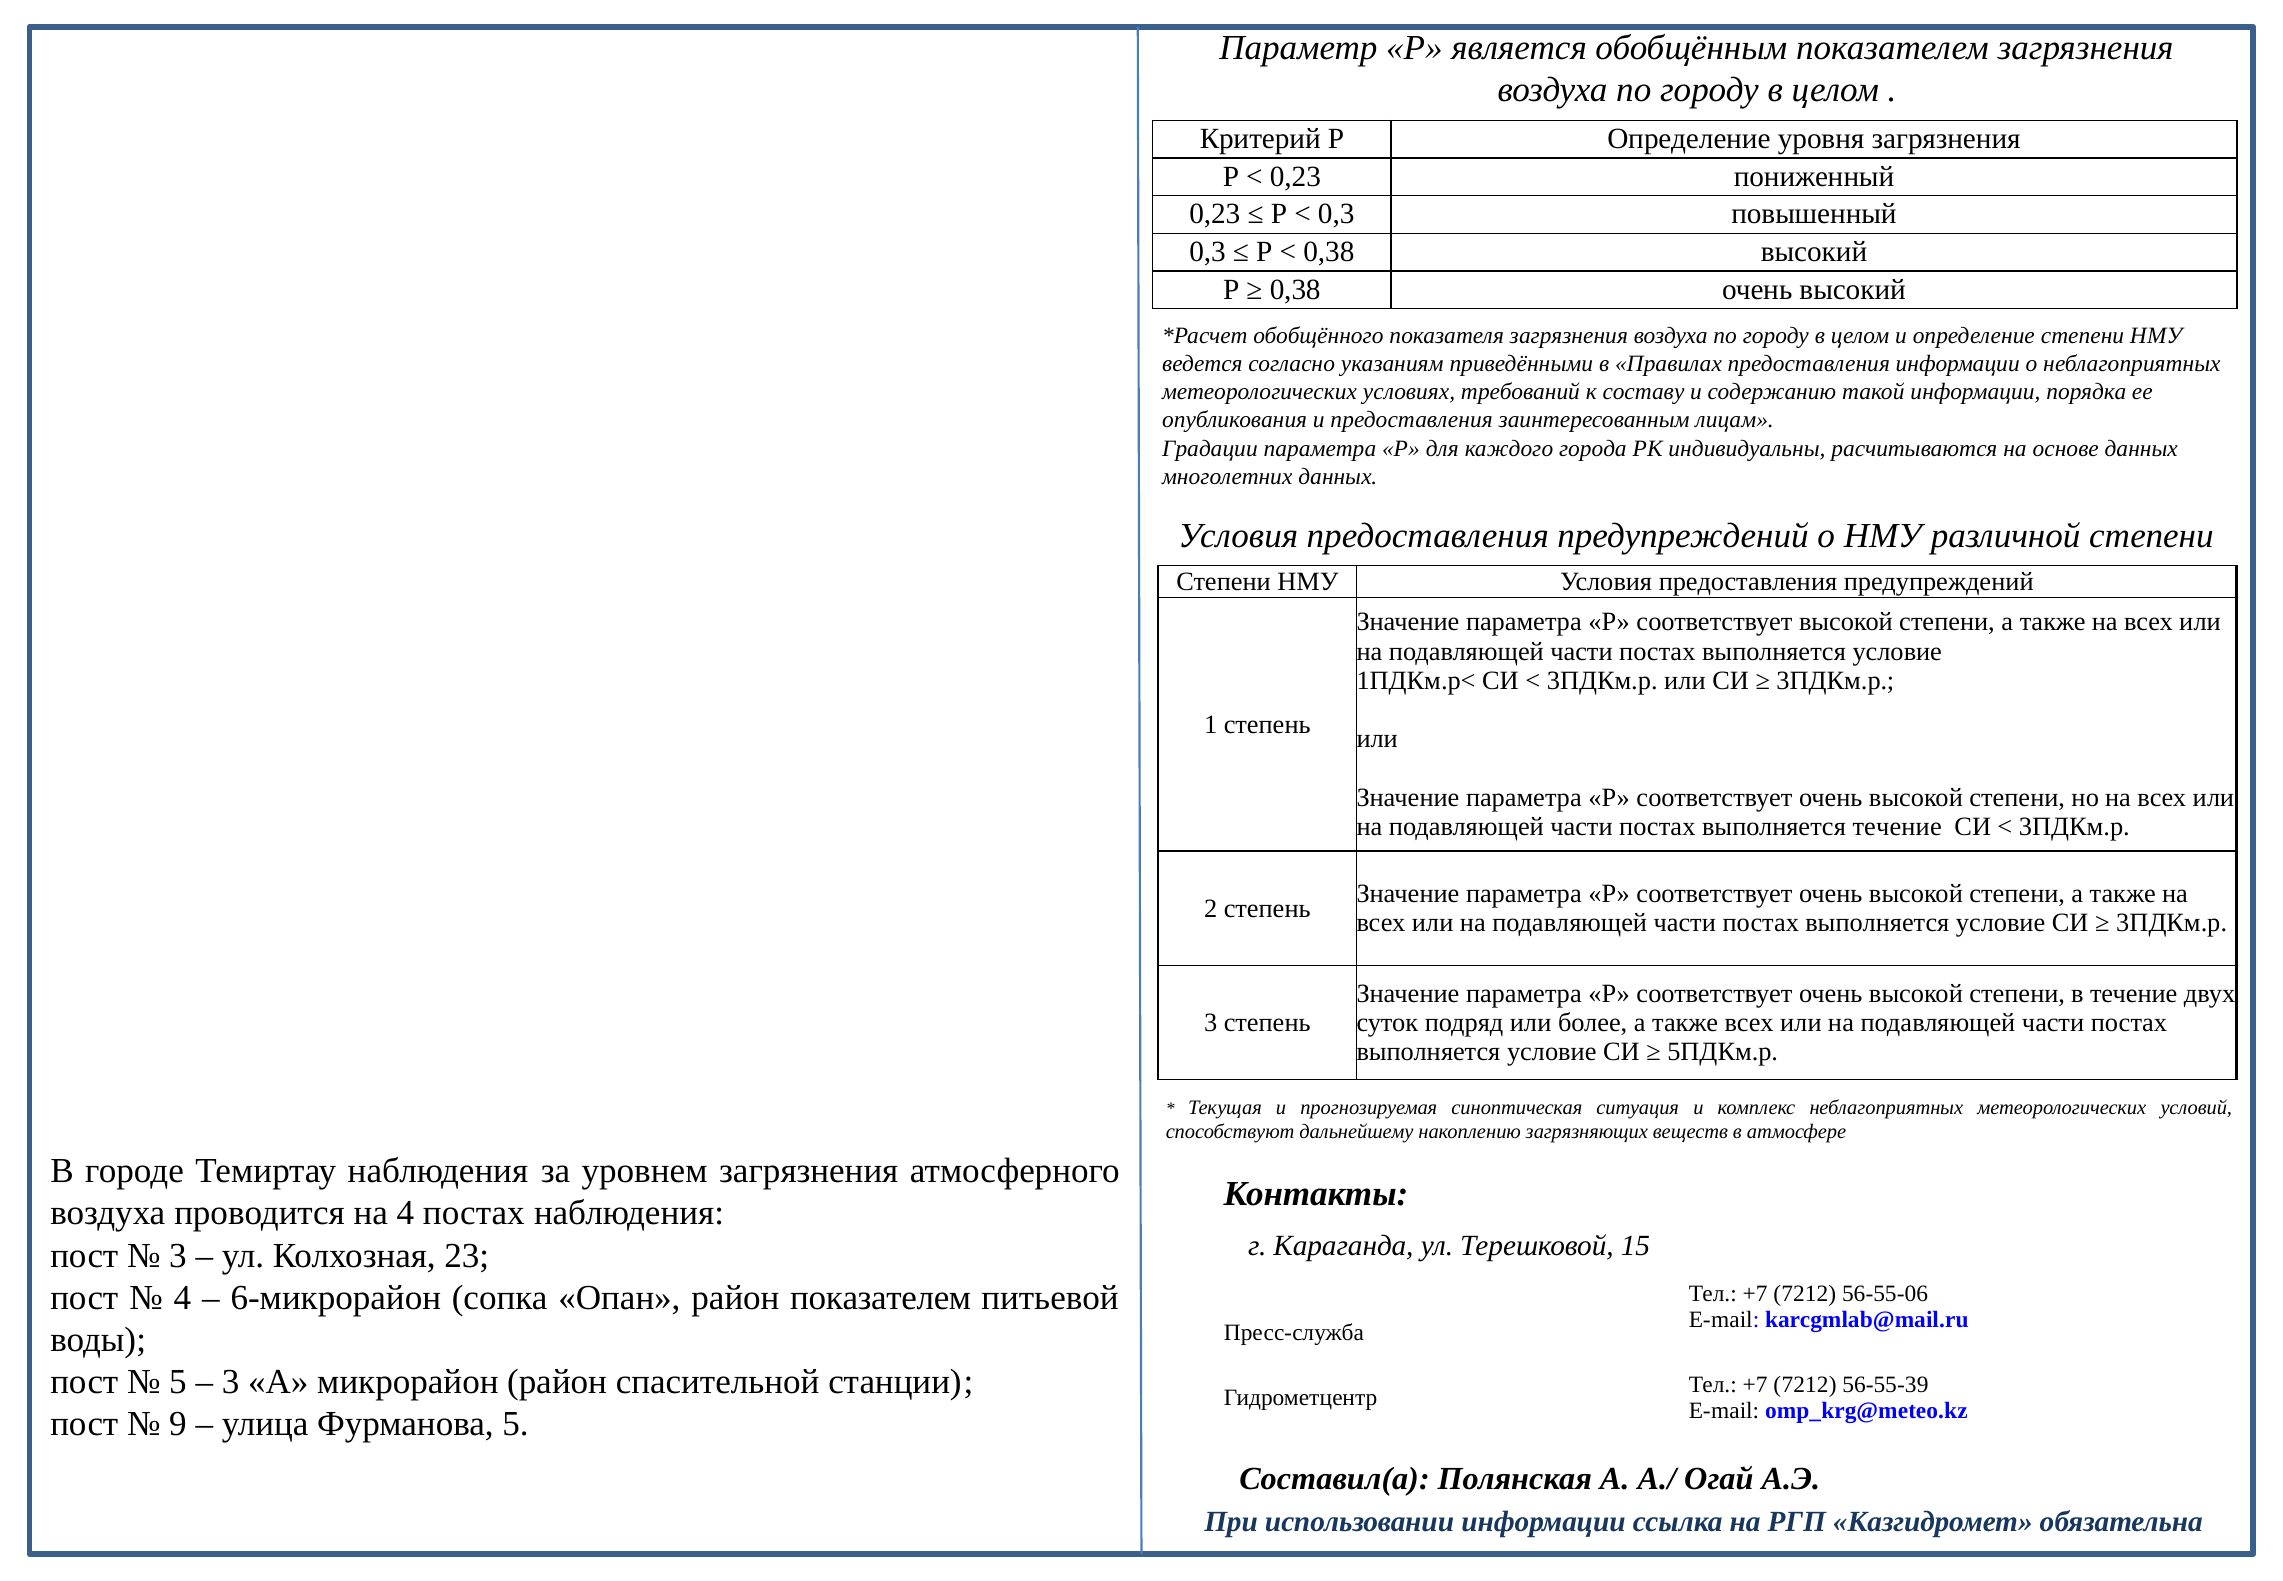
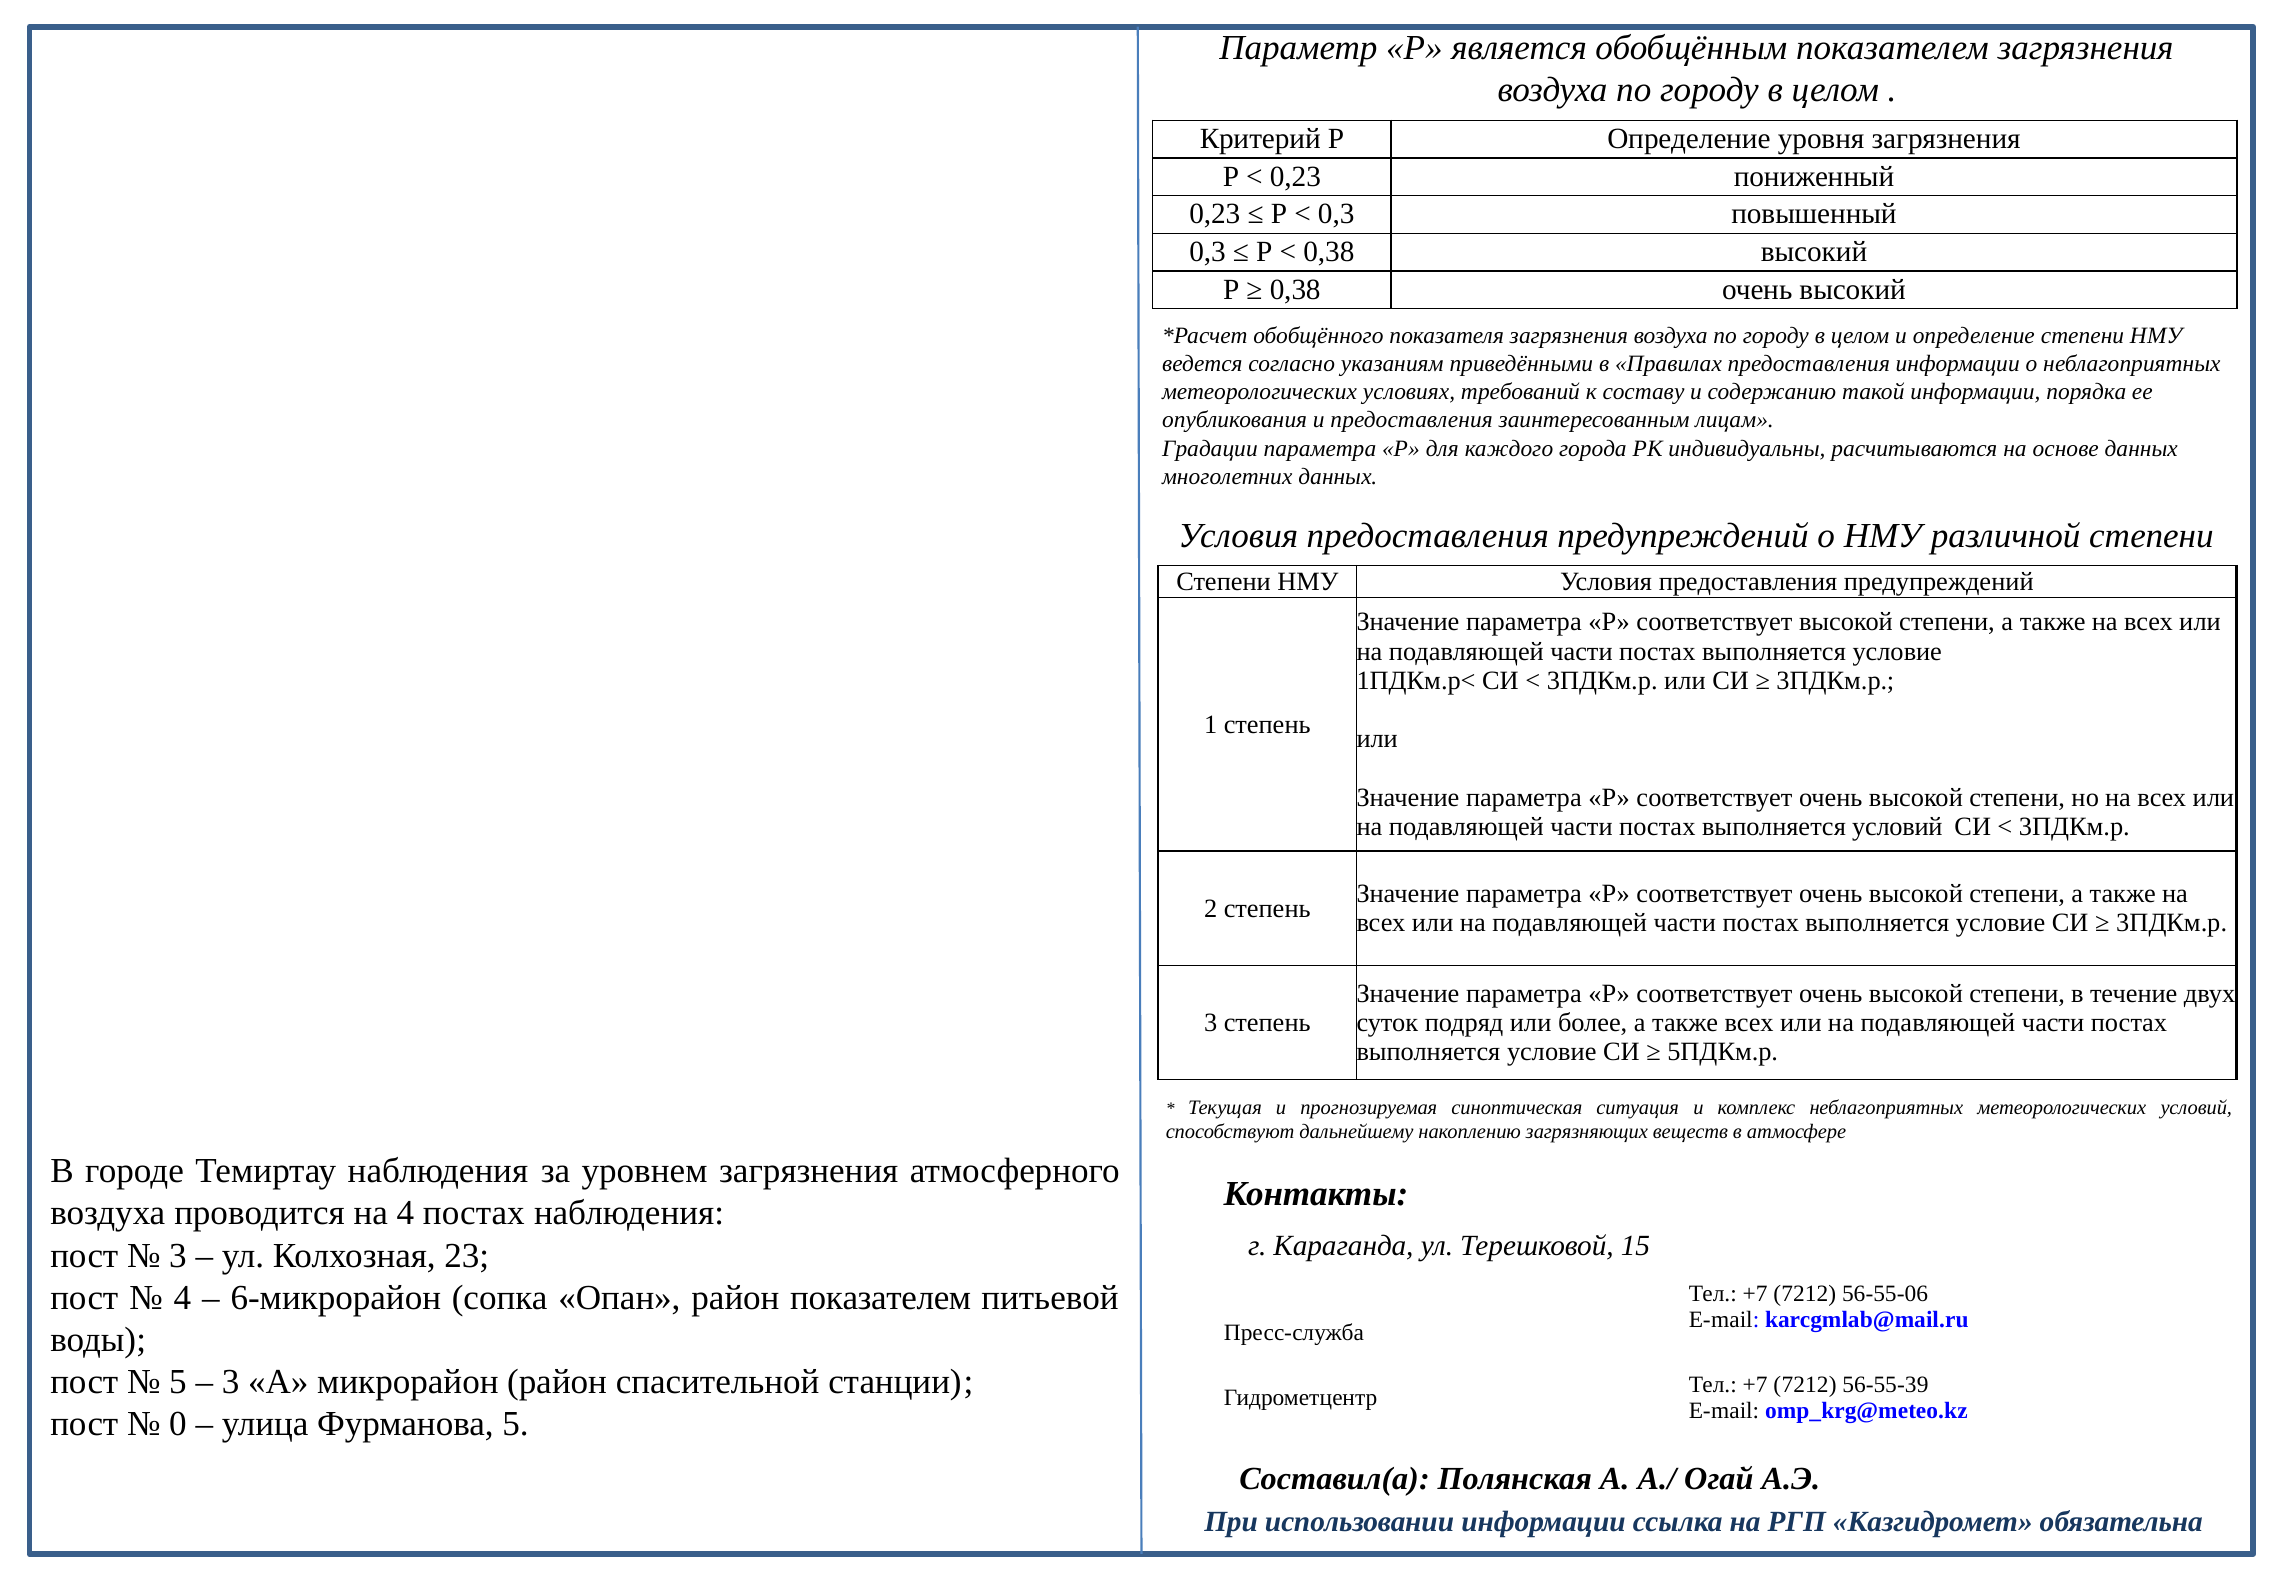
выполняется течение: течение -> условий (1897, 826)
9: 9 -> 0 (178, 1424)
